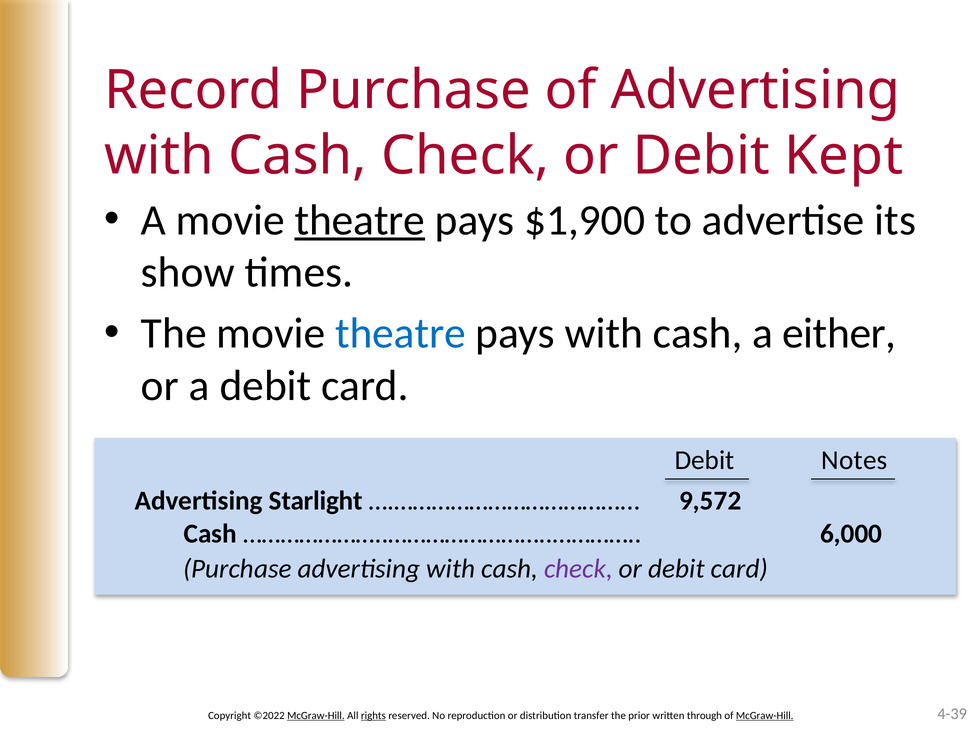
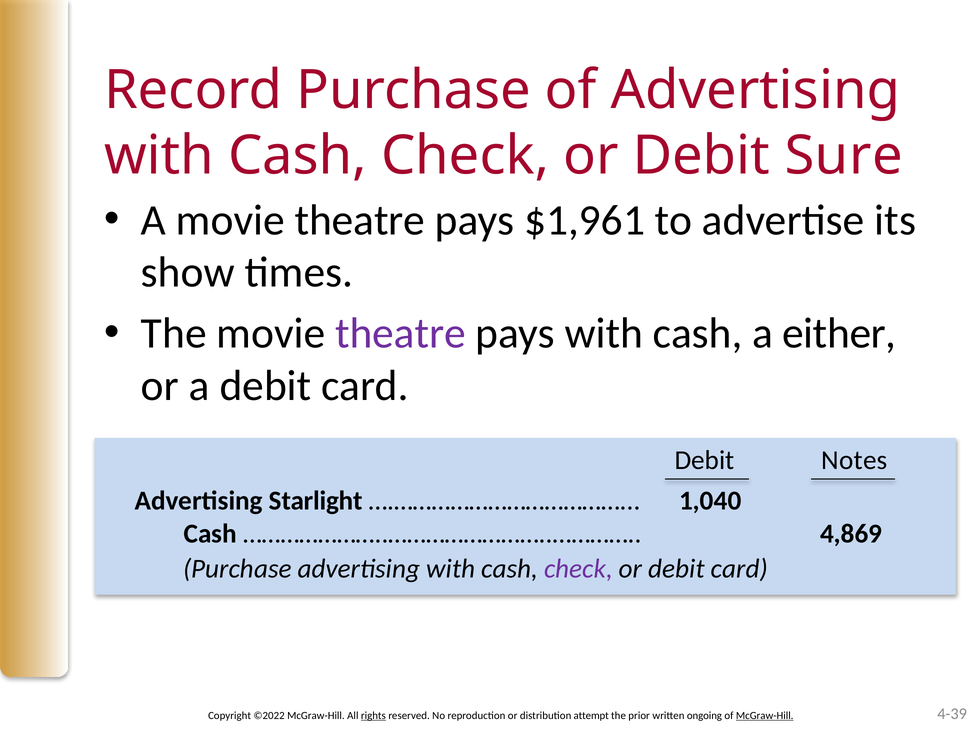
Kept: Kept -> Sure (844, 155)
theatre underline: present -> none (360, 220)
$1,900: $1,900 -> $1,961 (585, 220)
theatre colour: blue -> purple (400, 333)
9,572: 9,572 -> 1,040 (710, 500)
6,000: 6,000 -> 4,869 (851, 533)
McGraw-Hill underline: present -> none (316, 715)
transfer: transfer -> attempt (591, 715)
through: through -> ongoing (704, 715)
